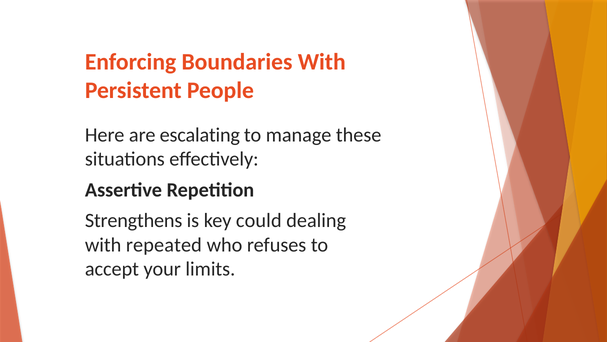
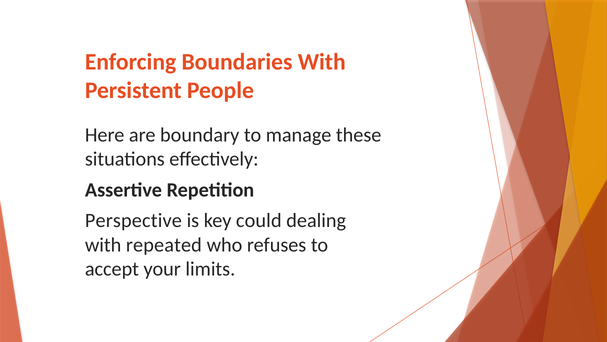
escalating: escalating -> boundary (200, 135)
Strengthens: Strengthens -> Perspective (133, 220)
